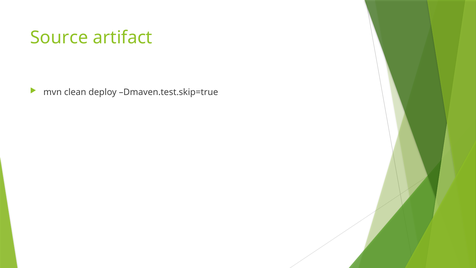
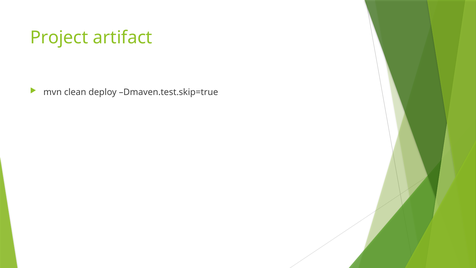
Source: Source -> Project (59, 38)
